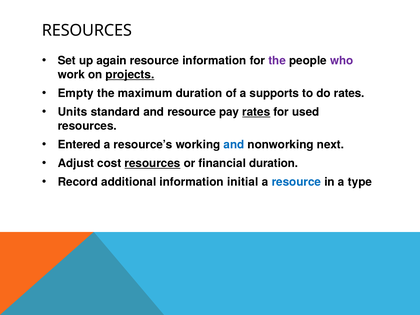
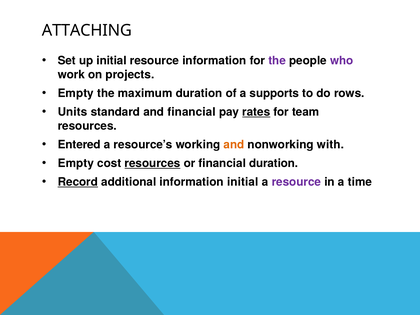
RESOURCES: RESOURCES -> ATTACHING (87, 31)
up again: again -> initial (112, 60)
projects underline: present -> none (130, 75)
do rates: rates -> rows (349, 93)
and resource: resource -> financial (192, 112)
used: used -> team (306, 112)
and colour: blue -> orange (234, 145)
next: next -> with (330, 145)
Adjust: Adjust -> Empty (76, 163)
Record underline: none -> present (78, 182)
resource colour: blue -> purple (296, 182)
type: type -> time (360, 182)
